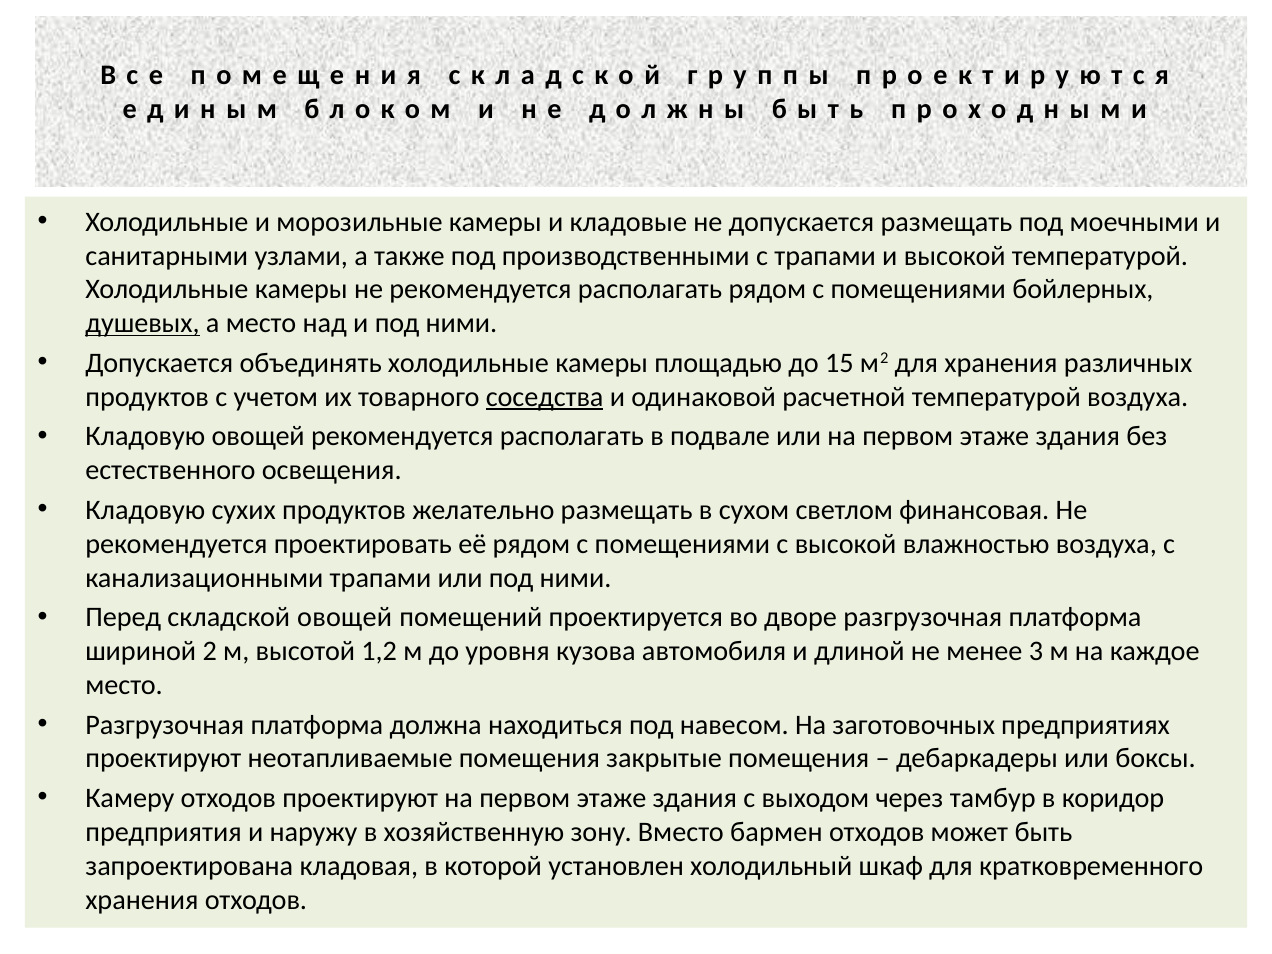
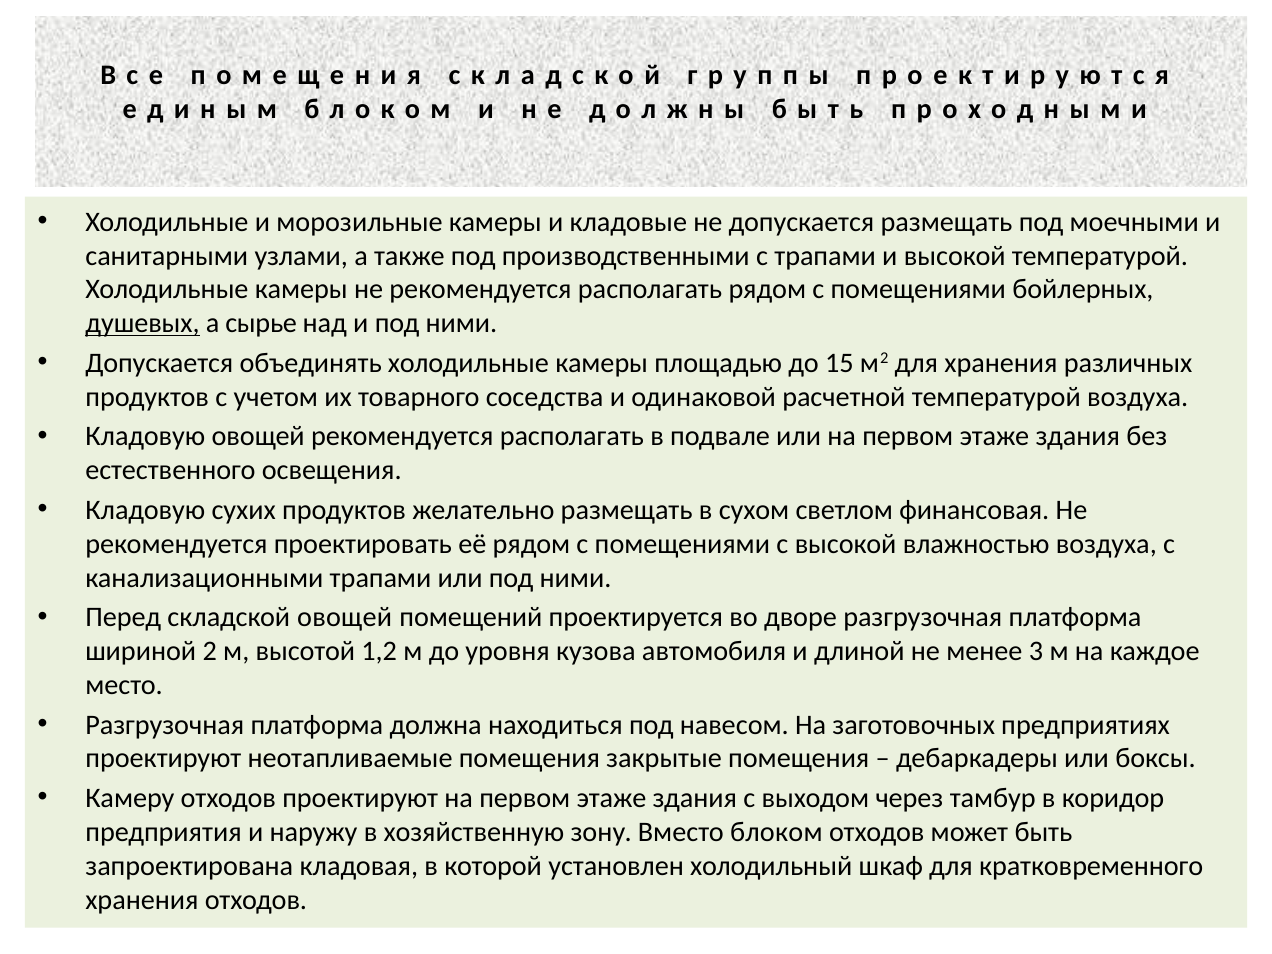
а место: место -> сырье (261, 324)
соседства underline: present -> none (545, 397)
бармен: бармен -> блоком (776, 832)
